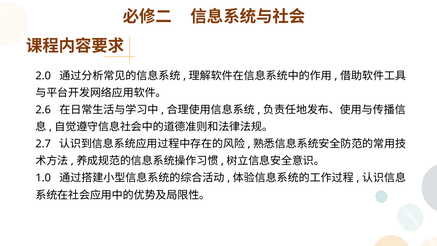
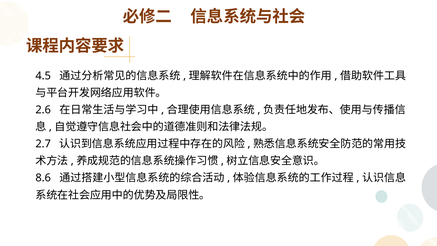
2.0: 2.0 -> 4.5 (43, 76)
1.0: 1.0 -> 8.6 (43, 178)
